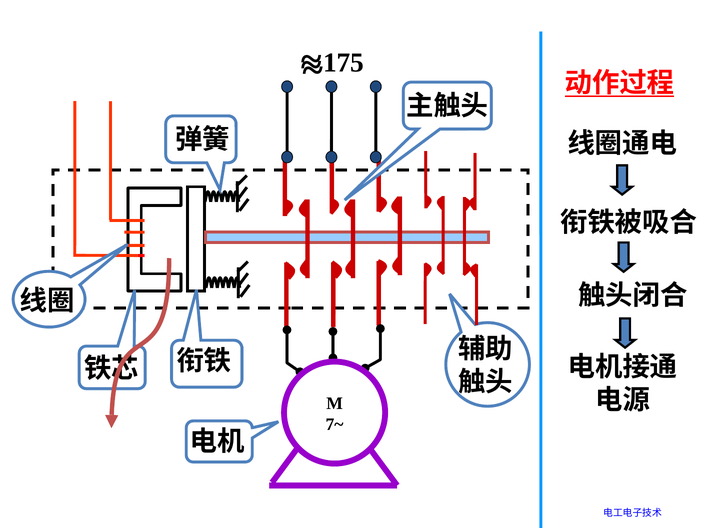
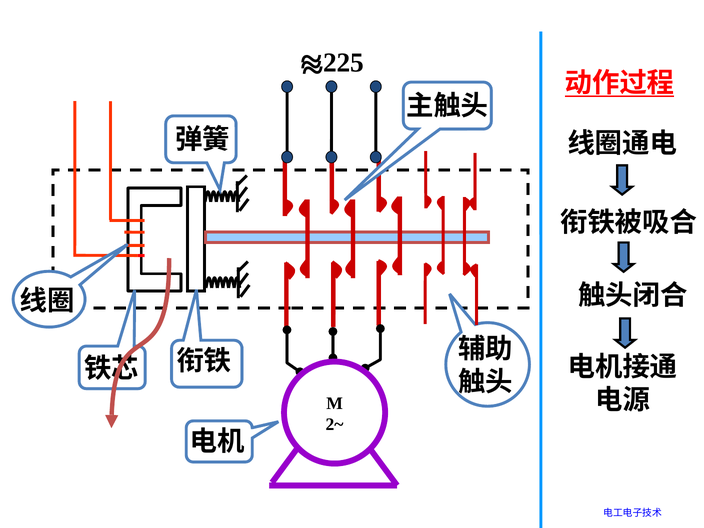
175: 175 -> 225 (344, 63)
7~: 7~ -> 2~ (335, 424)
